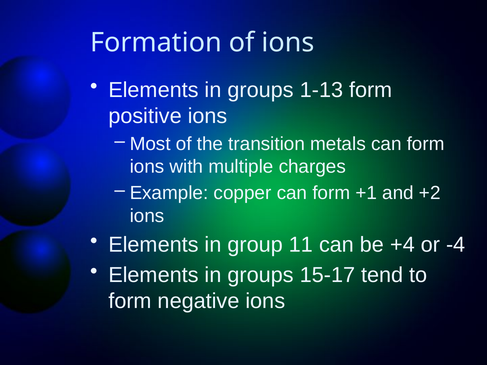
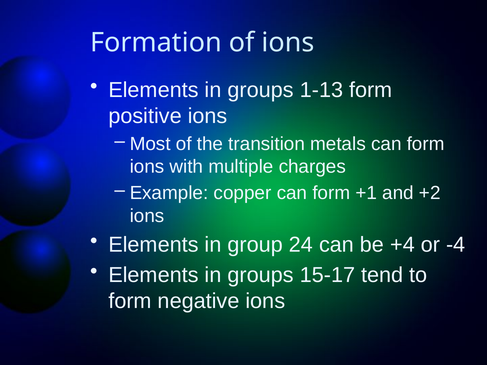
11: 11 -> 24 (301, 245)
